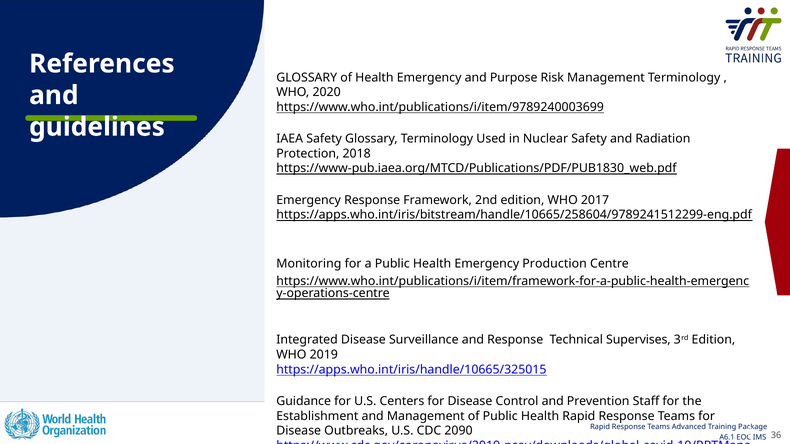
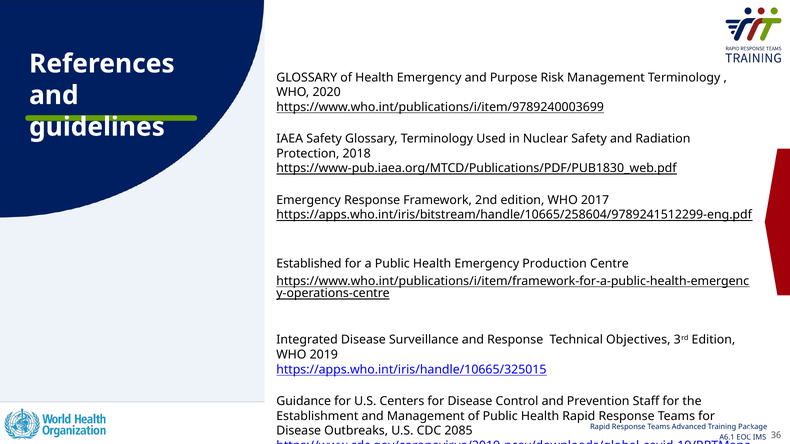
Monitoring: Monitoring -> Established (309, 264)
Supervises: Supervises -> Objectives (638, 340)
2090: 2090 -> 2085 (459, 431)
